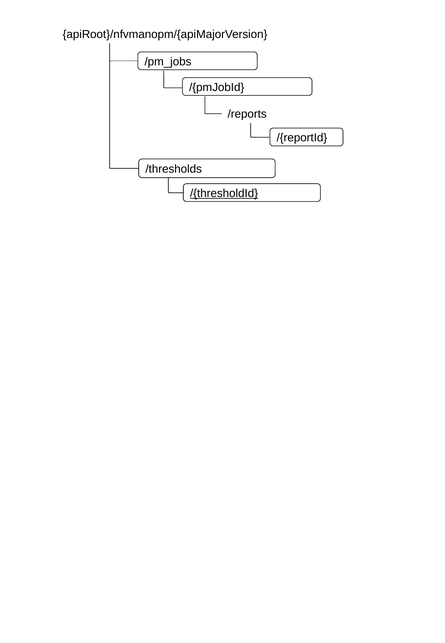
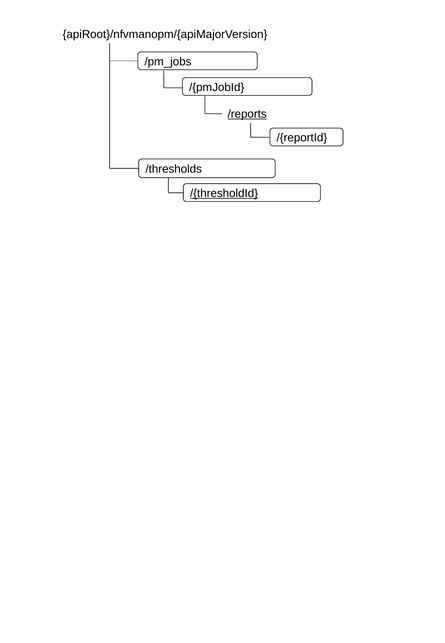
/reports underline: none -> present (247, 114)
